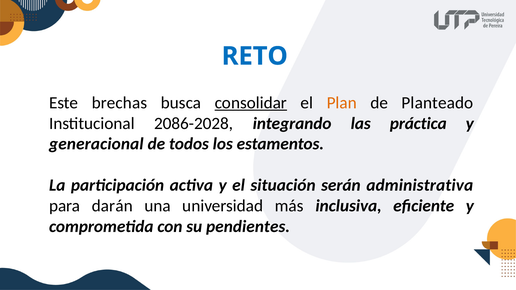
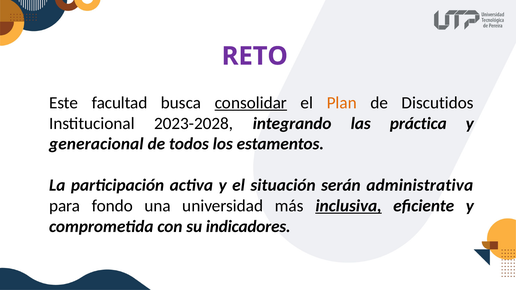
RETO colour: blue -> purple (255, 56)
brechas: brechas -> facultad (120, 103)
Planteado: Planteado -> Discutidos (438, 103)
2086-2028: 2086-2028 -> 2023-2028 (194, 123)
darán: darán -> fondo (112, 206)
inclusiva underline: none -> present (349, 206)
pendientes: pendientes -> indicadores (248, 227)
